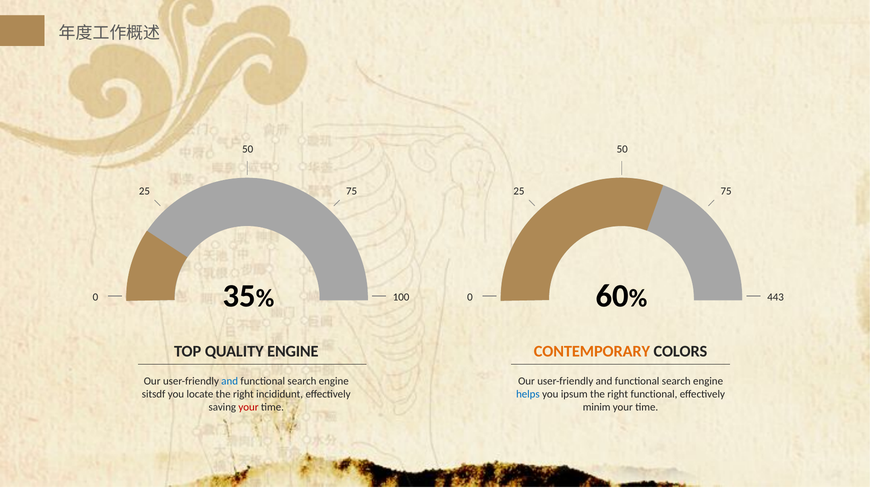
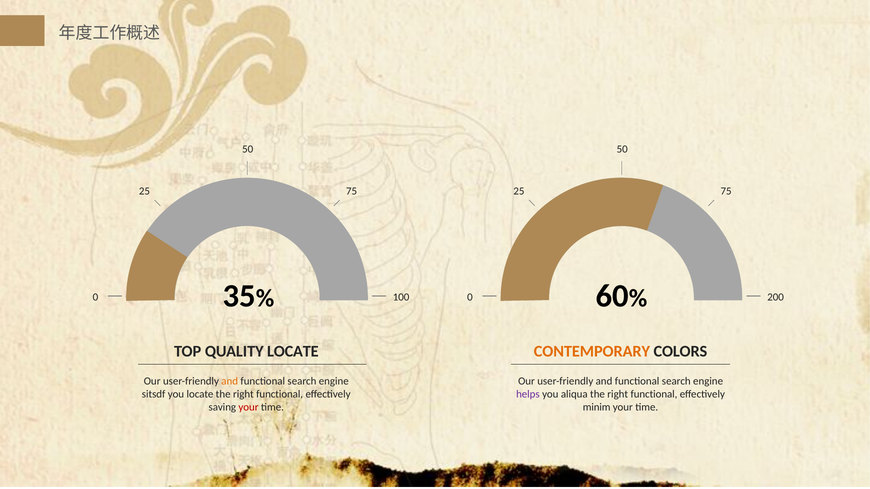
443: 443 -> 200 (776, 297)
QUALITY ENGINE: ENGINE -> LOCATE (293, 352)
and colour: blue -> orange (230, 382)
locate the right incididunt: incididunt -> functional (280, 395)
helps colour: blue -> purple (528, 395)
ipsum: ipsum -> aliqua (574, 395)
